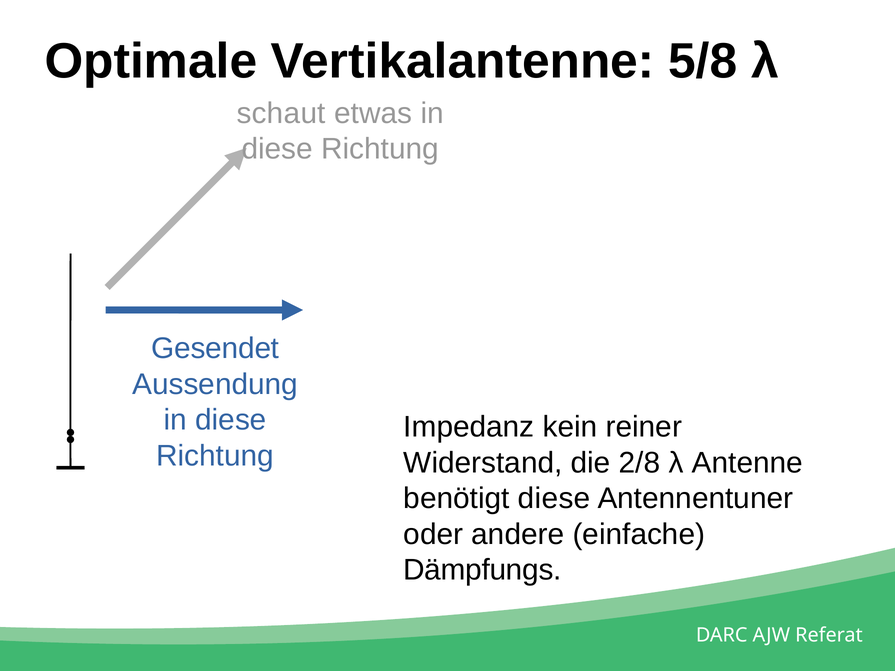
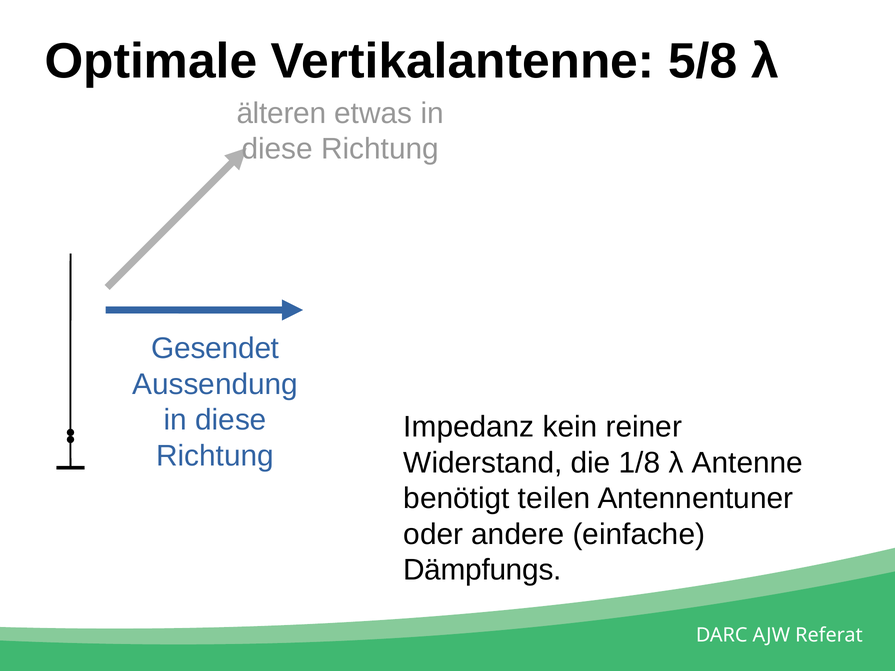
schaut: schaut -> älteren (281, 113)
2/8: 2/8 -> 1/8 (640, 463)
benötigt diese: diese -> teilen (554, 499)
